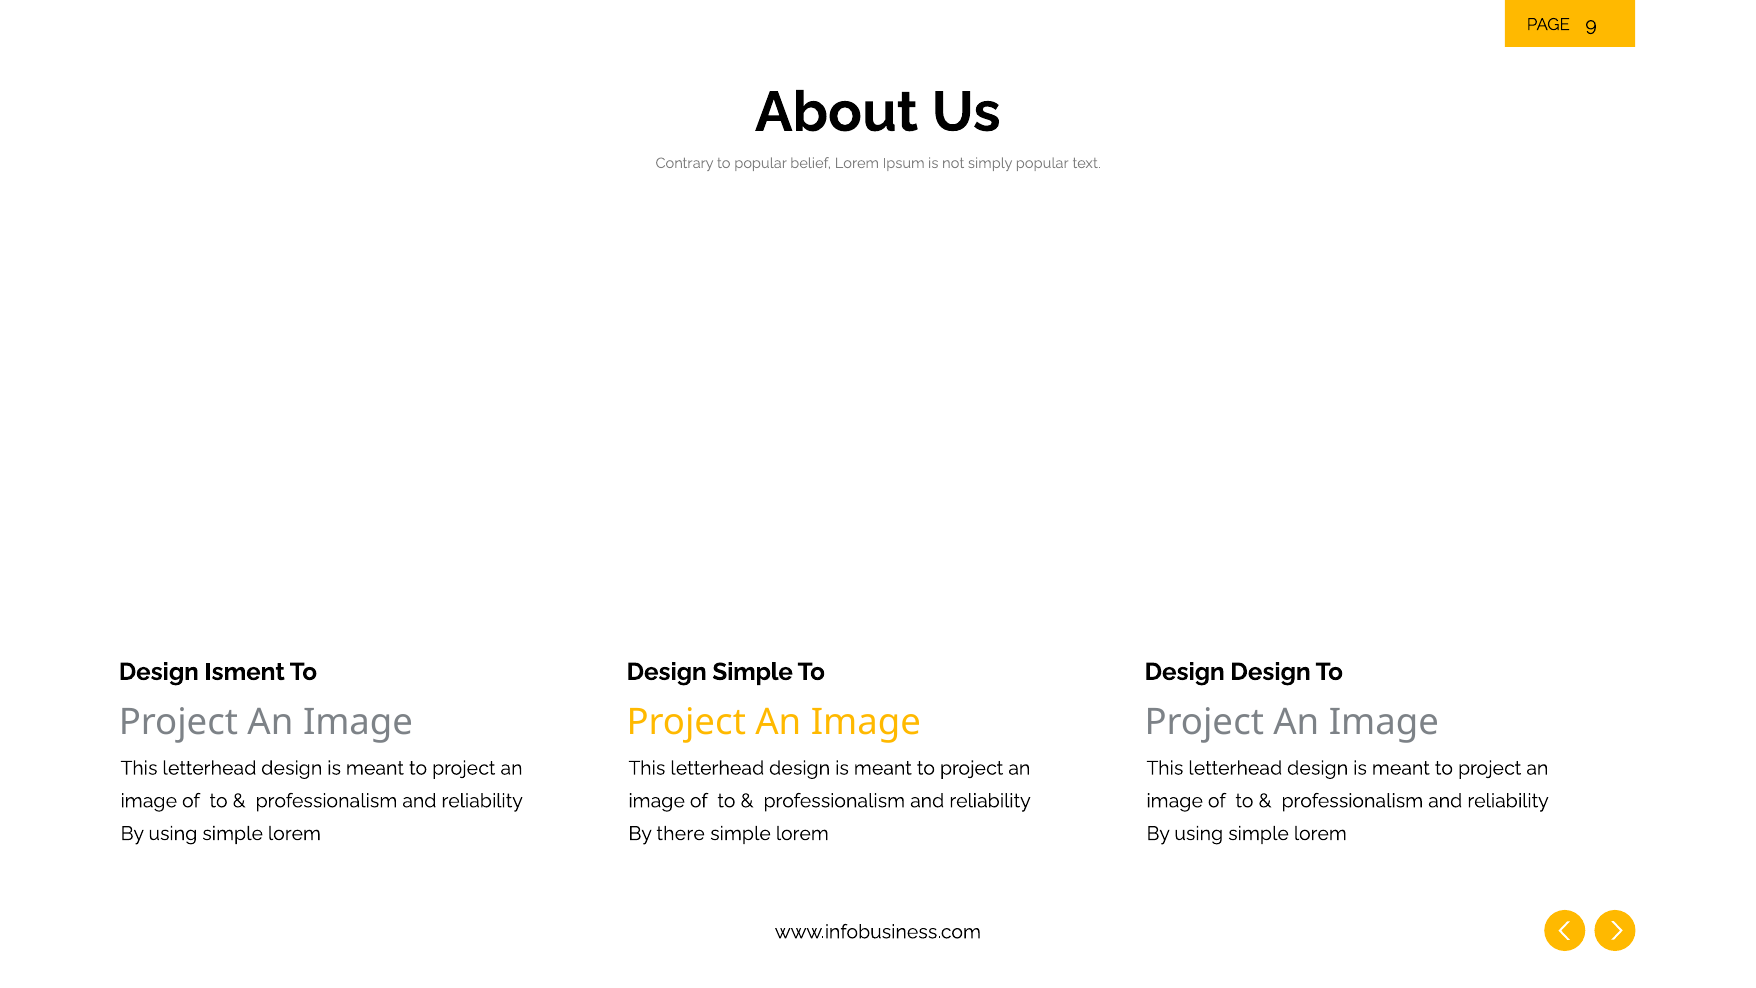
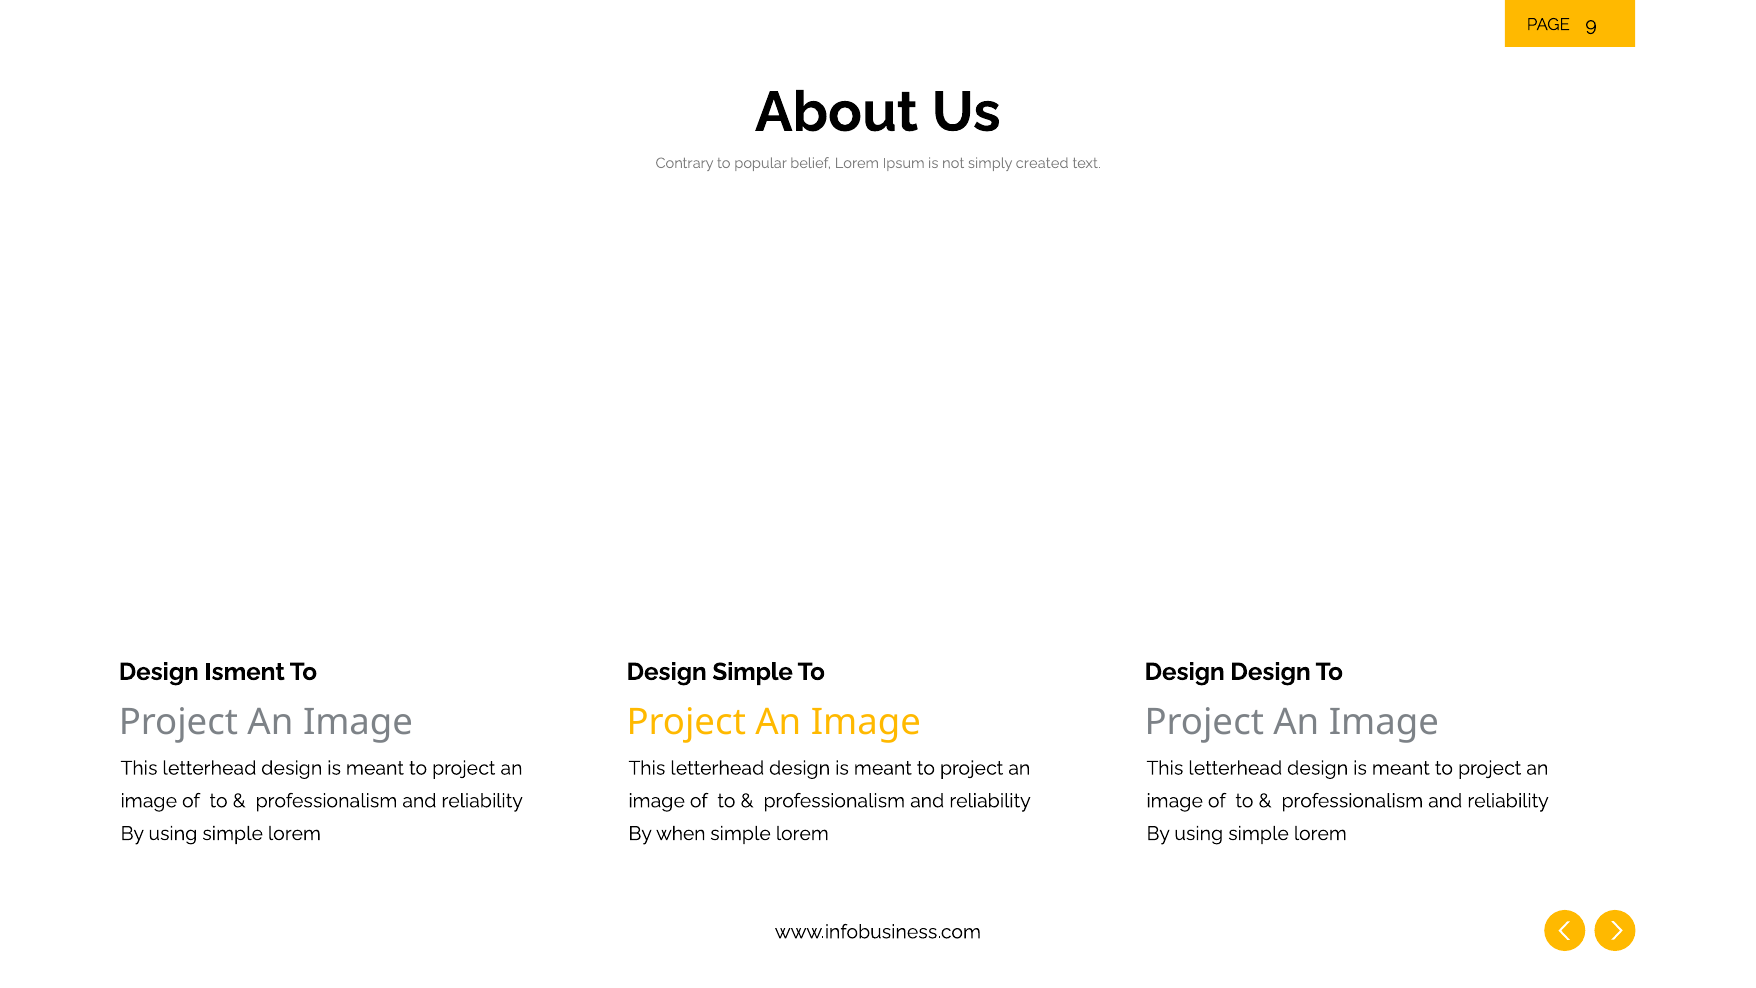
simply popular: popular -> created (1042, 163)
there: there -> when (681, 833)
